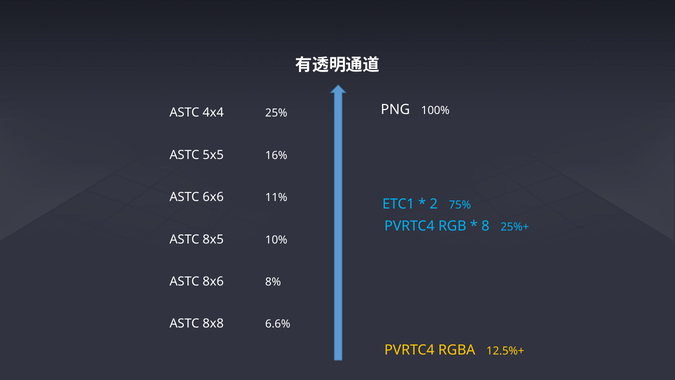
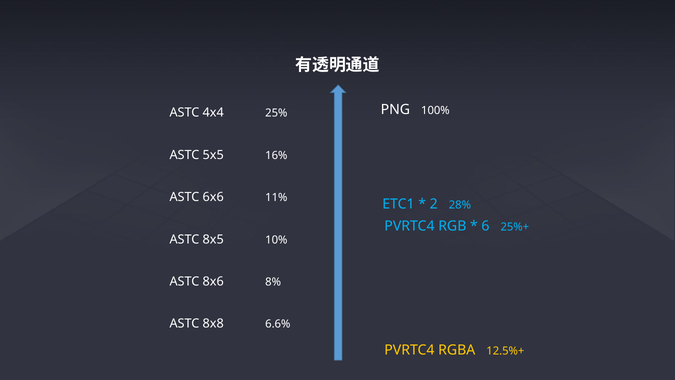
75%: 75% -> 28% (460, 205)
8: 8 -> 6 (485, 226)
